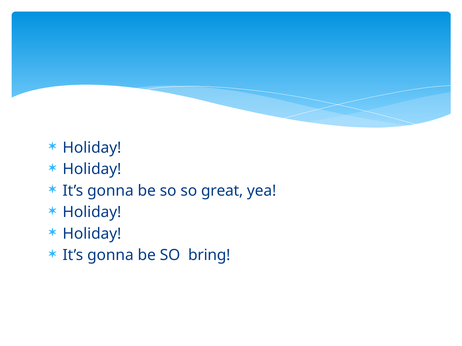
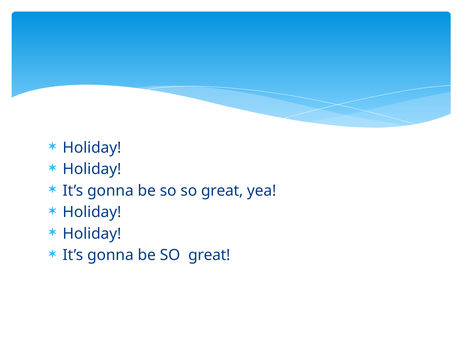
be SO bring: bring -> great (209, 256)
